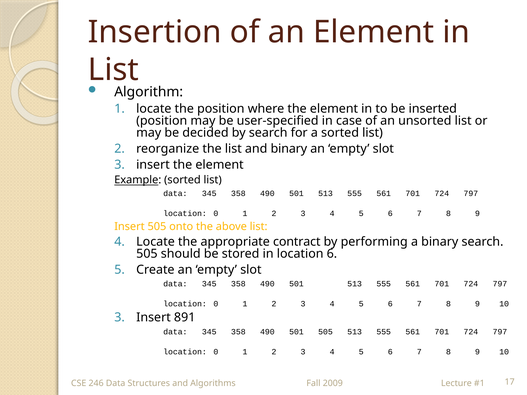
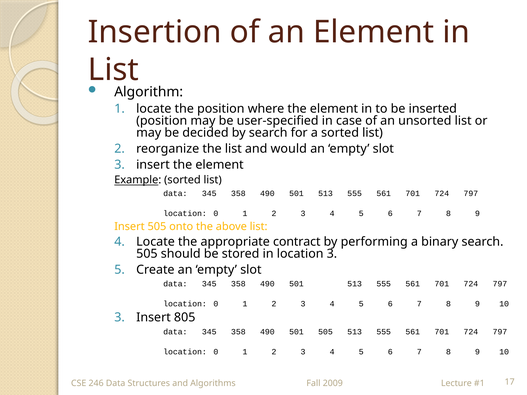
and binary: binary -> would (289, 149)
location 6: 6 -> 3 (332, 254)
891: 891 -> 805 (185, 318)
